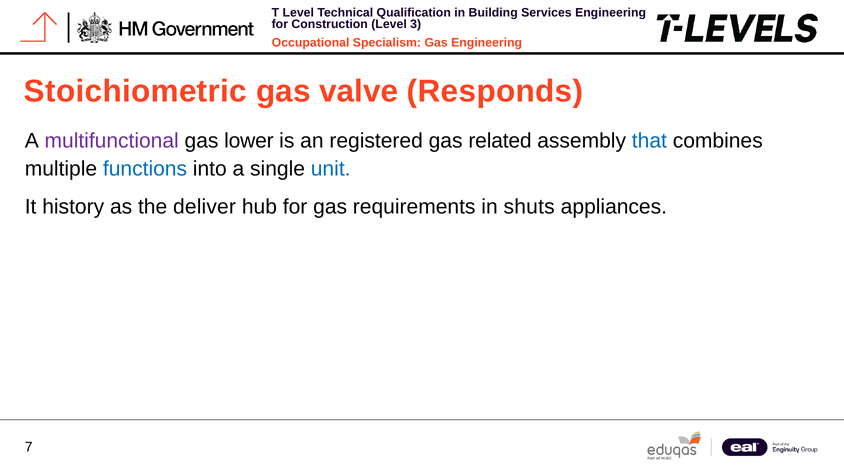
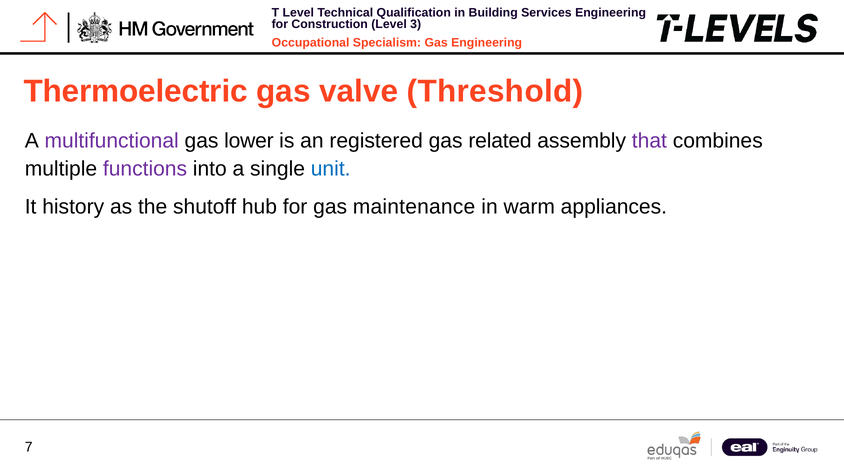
Stoichiometric: Stoichiometric -> Thermoelectric (136, 91)
Responds: Responds -> Threshold (495, 91)
that colour: blue -> purple (649, 141)
functions colour: blue -> purple (145, 168)
deliver: deliver -> shutoff (205, 207)
requirements: requirements -> maintenance (414, 207)
shuts: shuts -> warm (529, 207)
